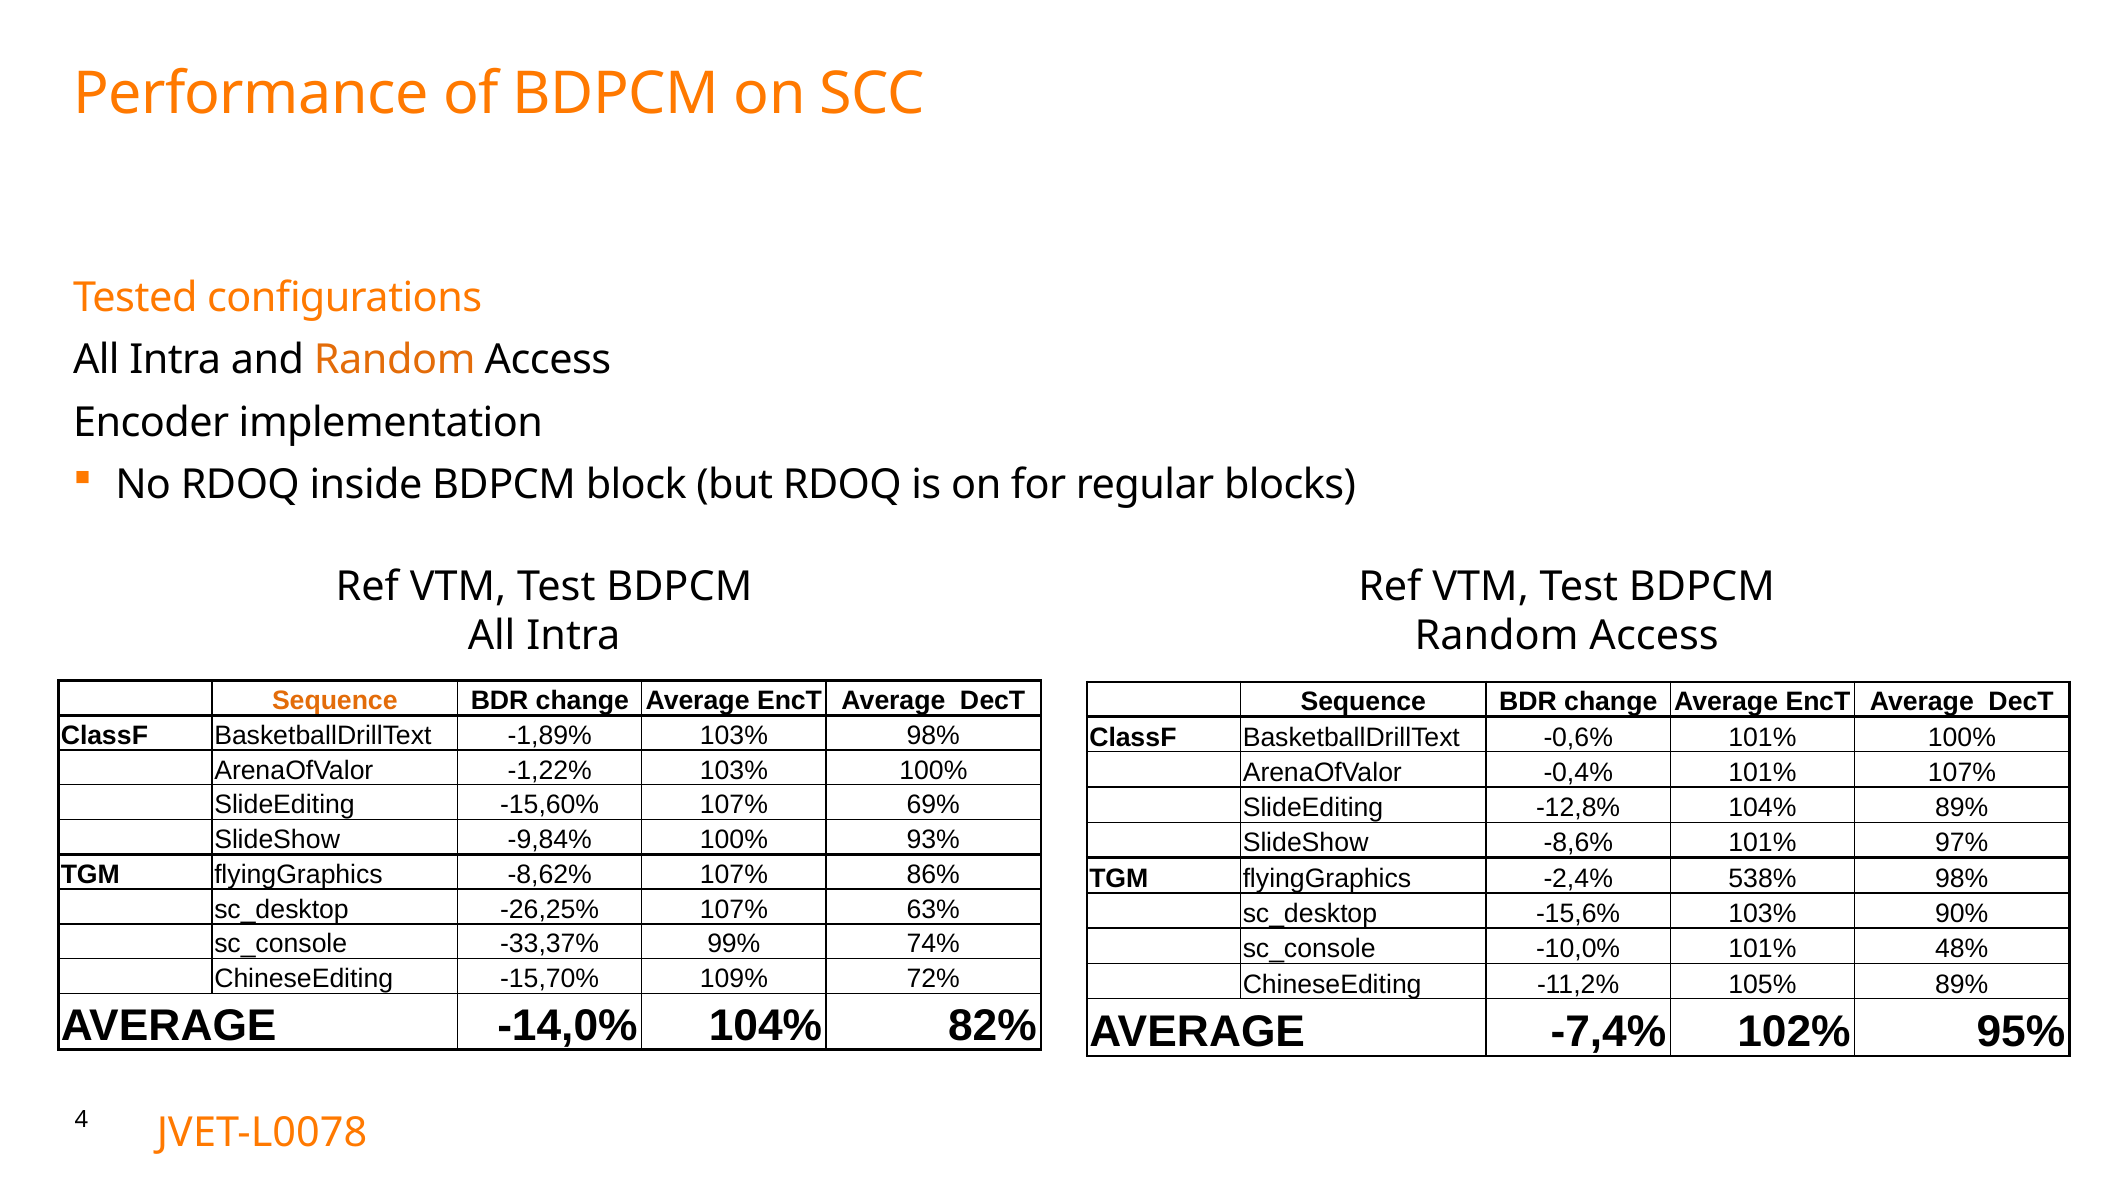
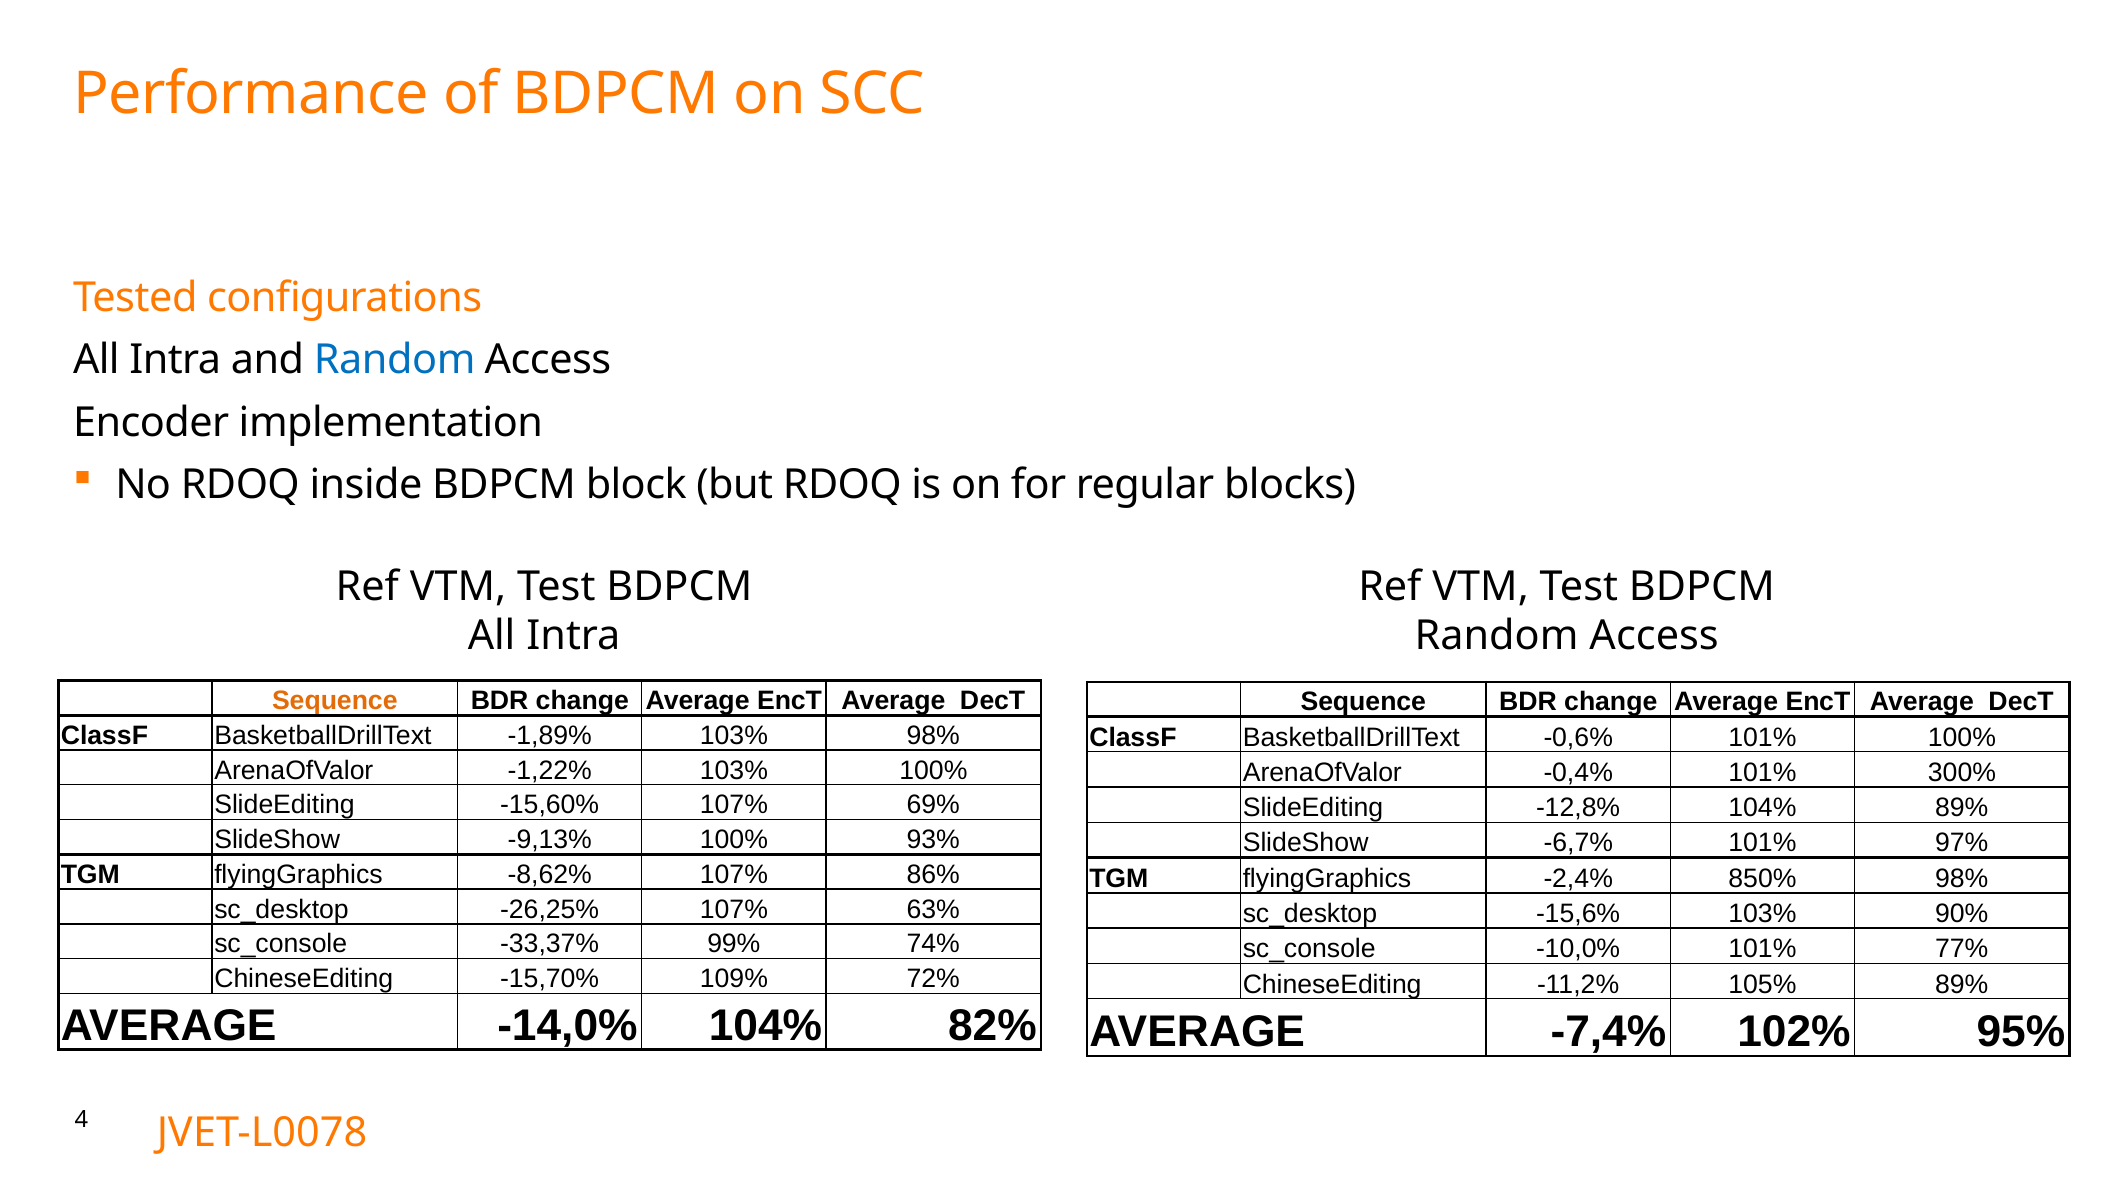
Random colour: orange -> blue (395, 360)
101% 107%: 107% -> 300% (1962, 773)
-9,84%: -9,84% -> -9,13% (550, 840)
-8,6%: -8,6% -> -6,7% (1578, 843)
538%: 538% -> 850% (1762, 878)
48%: 48% -> 77% (1962, 949)
